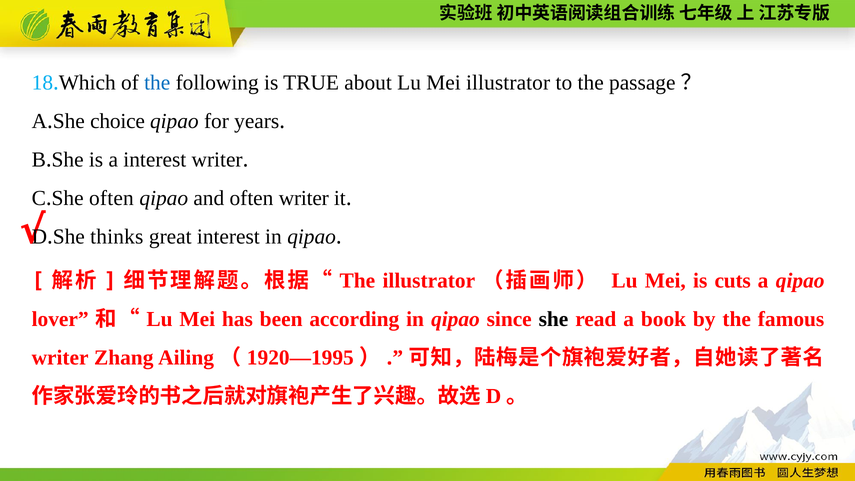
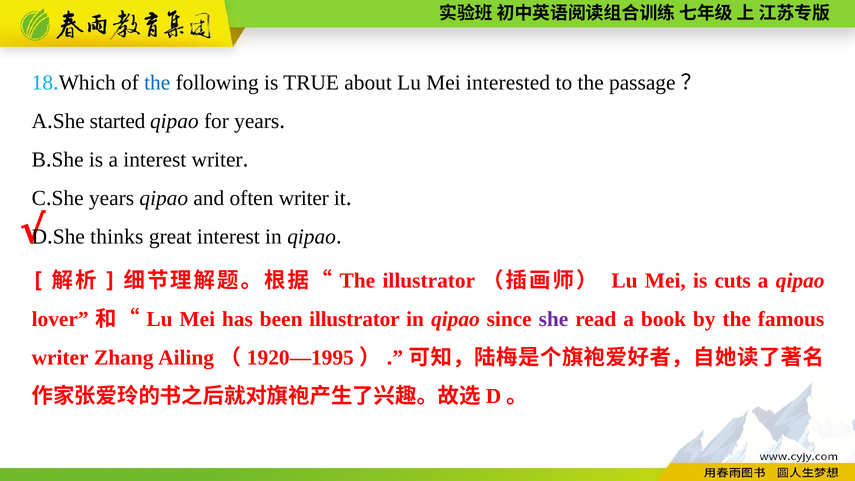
Mei illustrator: illustrator -> interested (508, 83)
choice: choice -> started (118, 121)
She often: often -> years (112, 198)
been according: according -> illustrator (354, 319)
she colour: black -> purple (553, 319)
